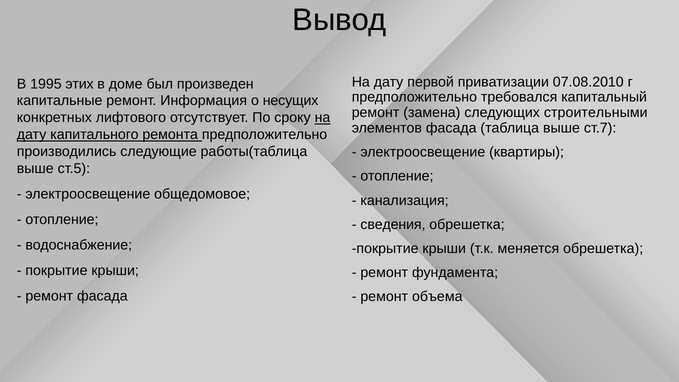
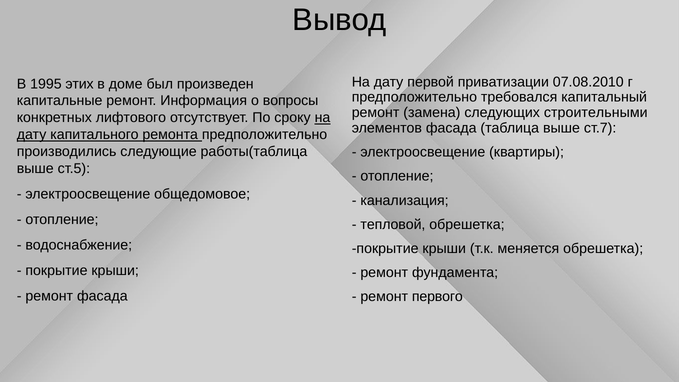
несущих: несущих -> вопросы (291, 101)
сведения: сведения -> тепловой (393, 224)
объема: объема -> первого (437, 297)
